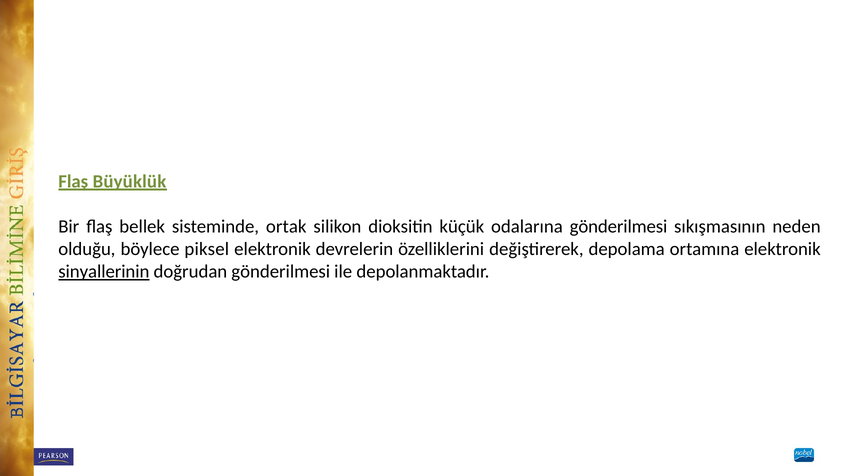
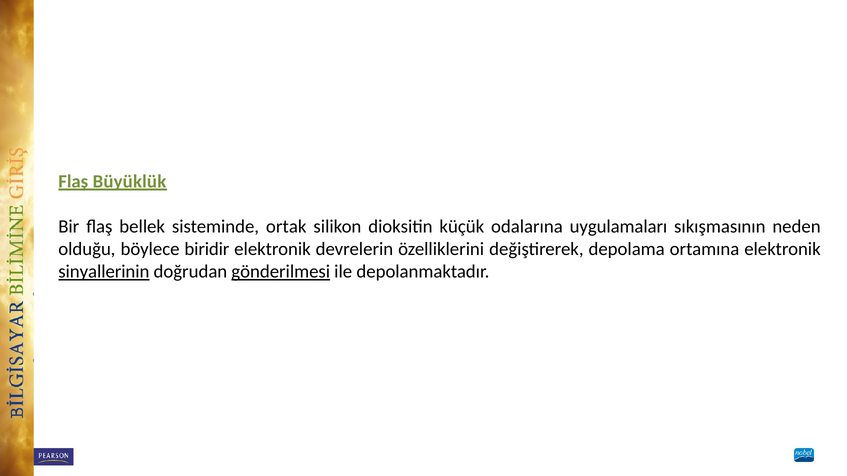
odalarına gönderilmesi: gönderilmesi -> uygulamaları (618, 227)
piksel: piksel -> biridir (207, 249)
gönderilmesi underline: none -> present (281, 272)
